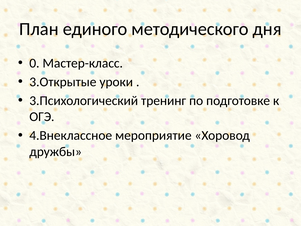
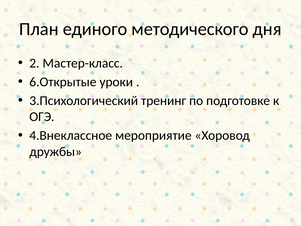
0: 0 -> 2 (34, 63)
3.Открытые: 3.Открытые -> 6.Открытые (63, 82)
